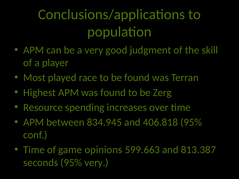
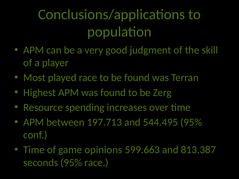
834.945: 834.945 -> 197.713 (104, 122)
406.818: 406.818 -> 544.495 (160, 122)
95% very: very -> race (96, 163)
